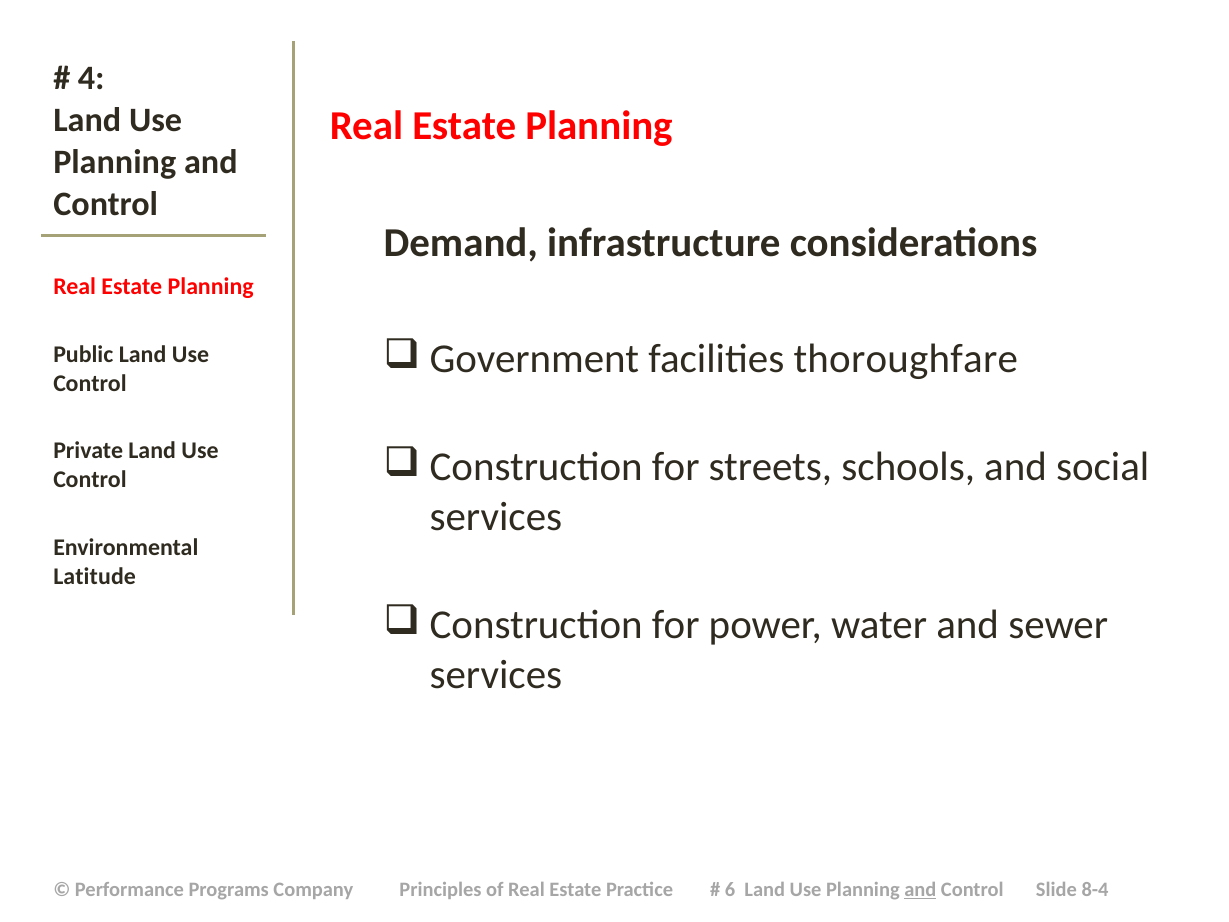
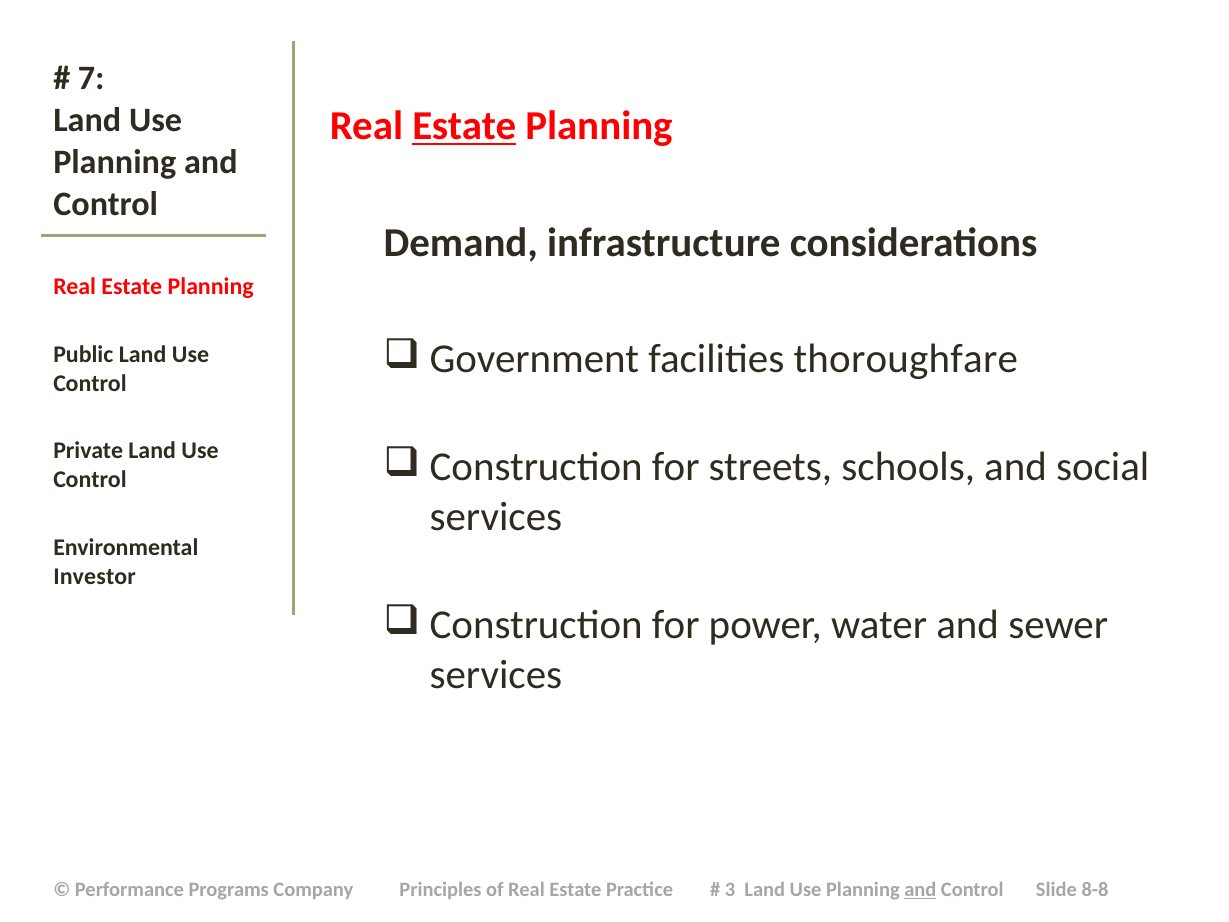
4: 4 -> 7 (91, 79)
Estate underline: none -> present (464, 126)
Latitude: Latitude -> Investor (95, 577)
6: 6 -> 3 (730, 889)
8-4: 8-4 -> 8-8 (1095, 889)
